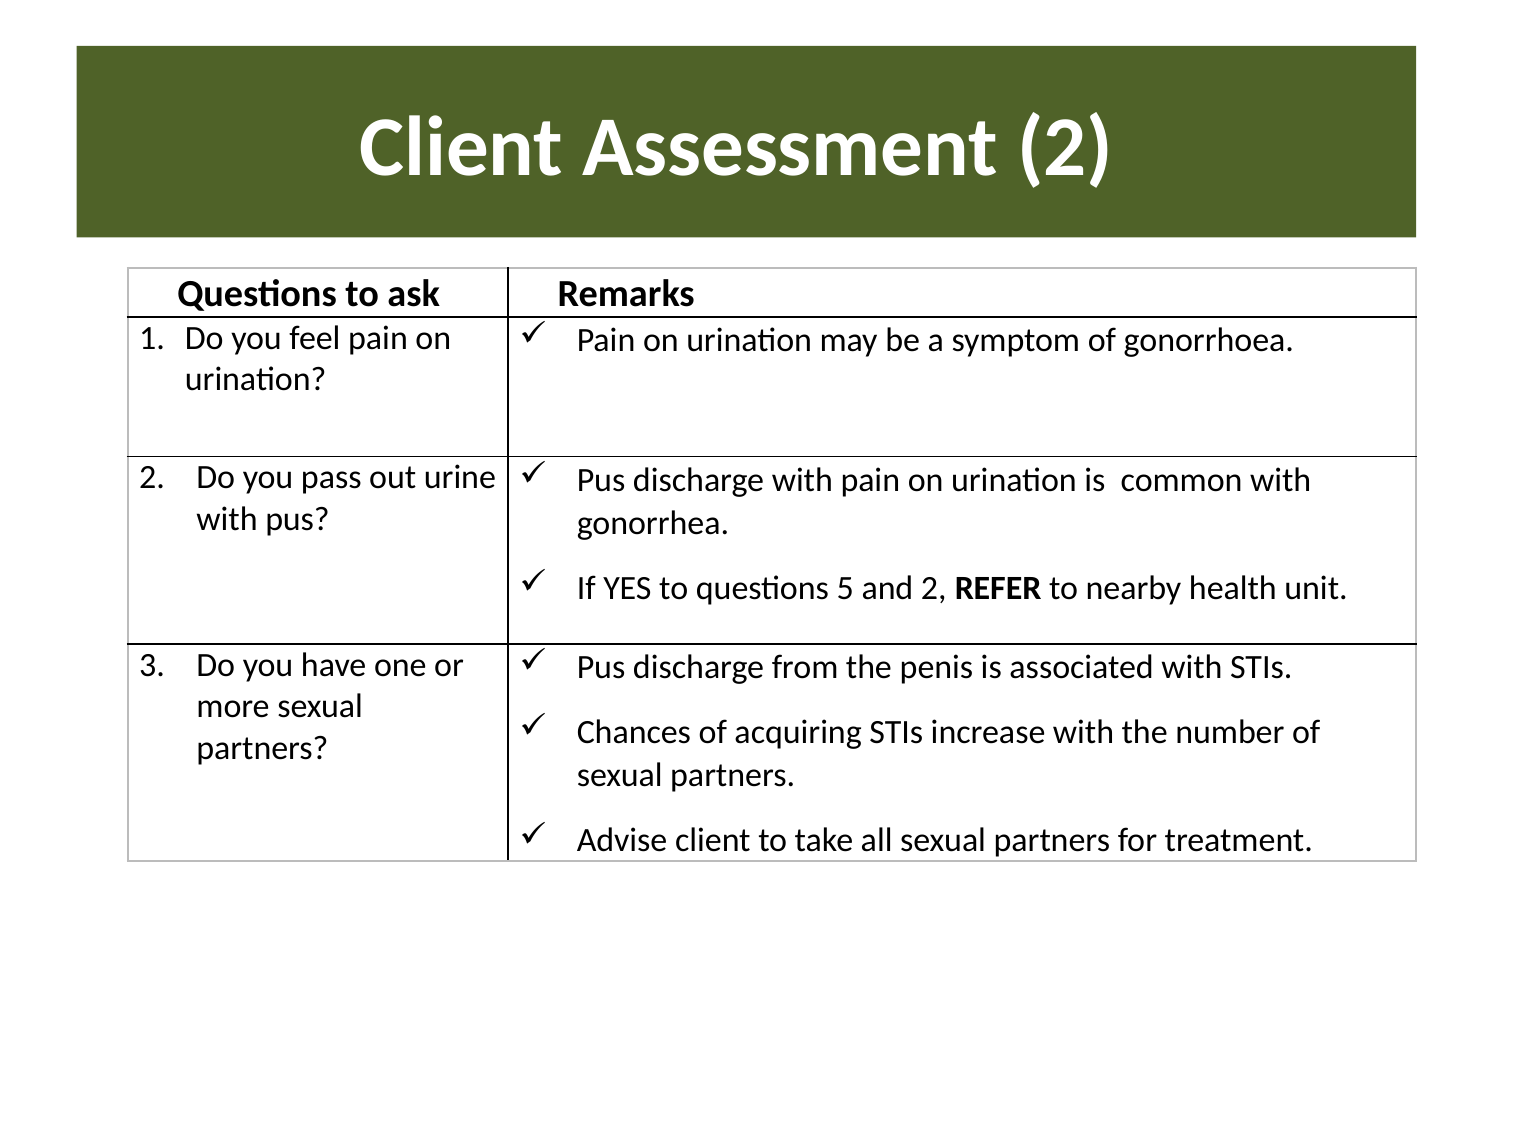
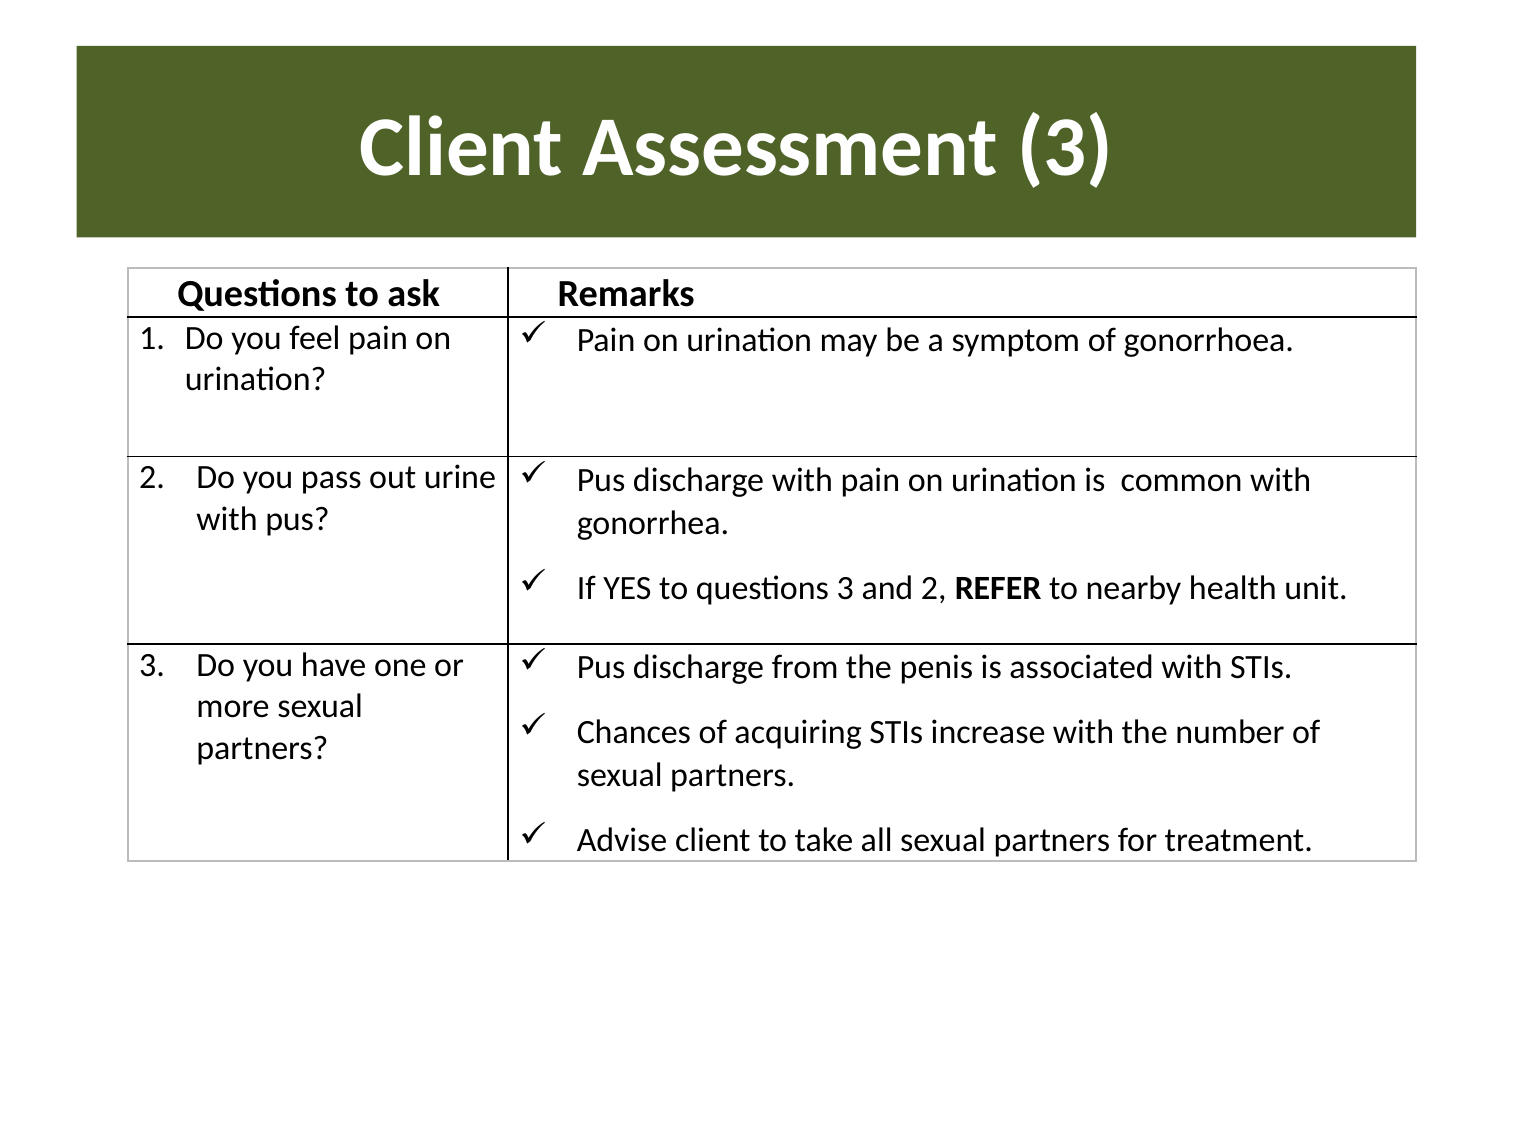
Assessment 2: 2 -> 3 (1065, 148)
questions 5: 5 -> 3 (845, 588)
